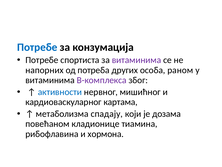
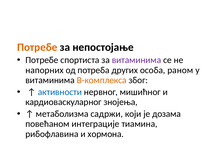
Потребе colour: blue -> orange (37, 47)
конзумација: конзумација -> непостојање (103, 47)
В-комплекса colour: purple -> orange (102, 80)
картама: картама -> знојења (121, 102)
спадају: спадају -> садржи (107, 114)
кладионице: кладионице -> интеграције (96, 124)
